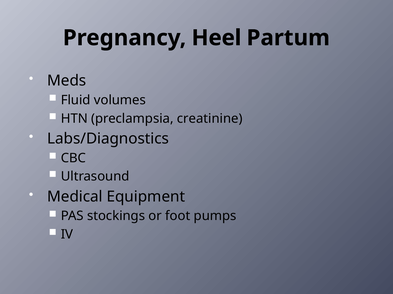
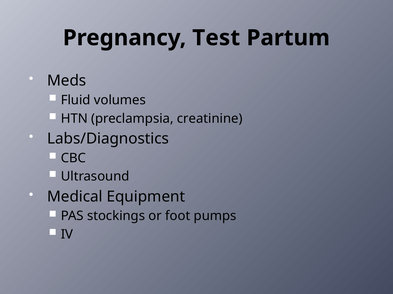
Heel: Heel -> Test (216, 38)
